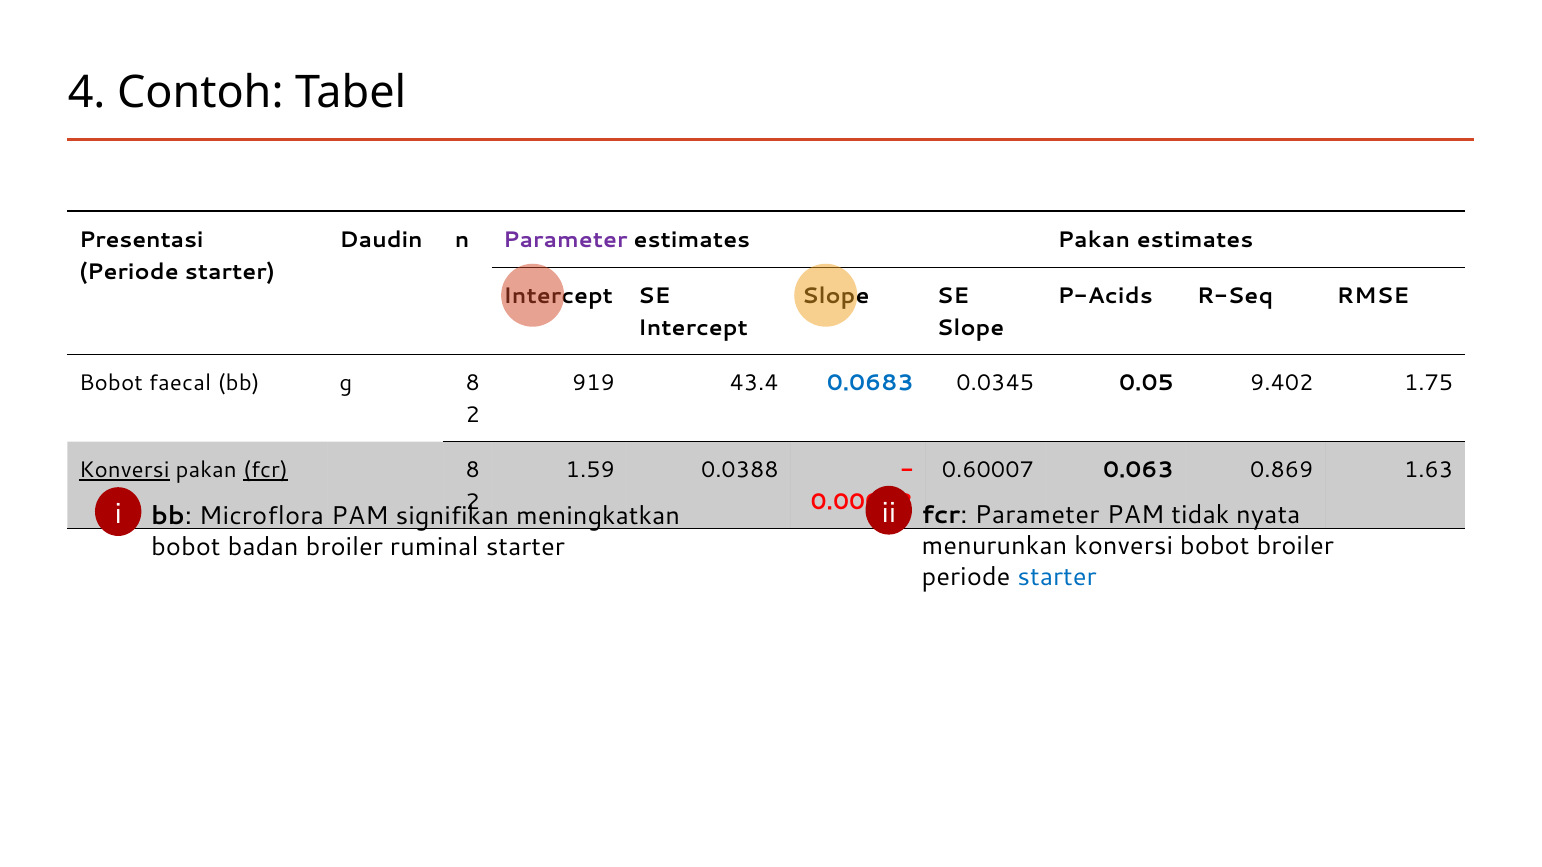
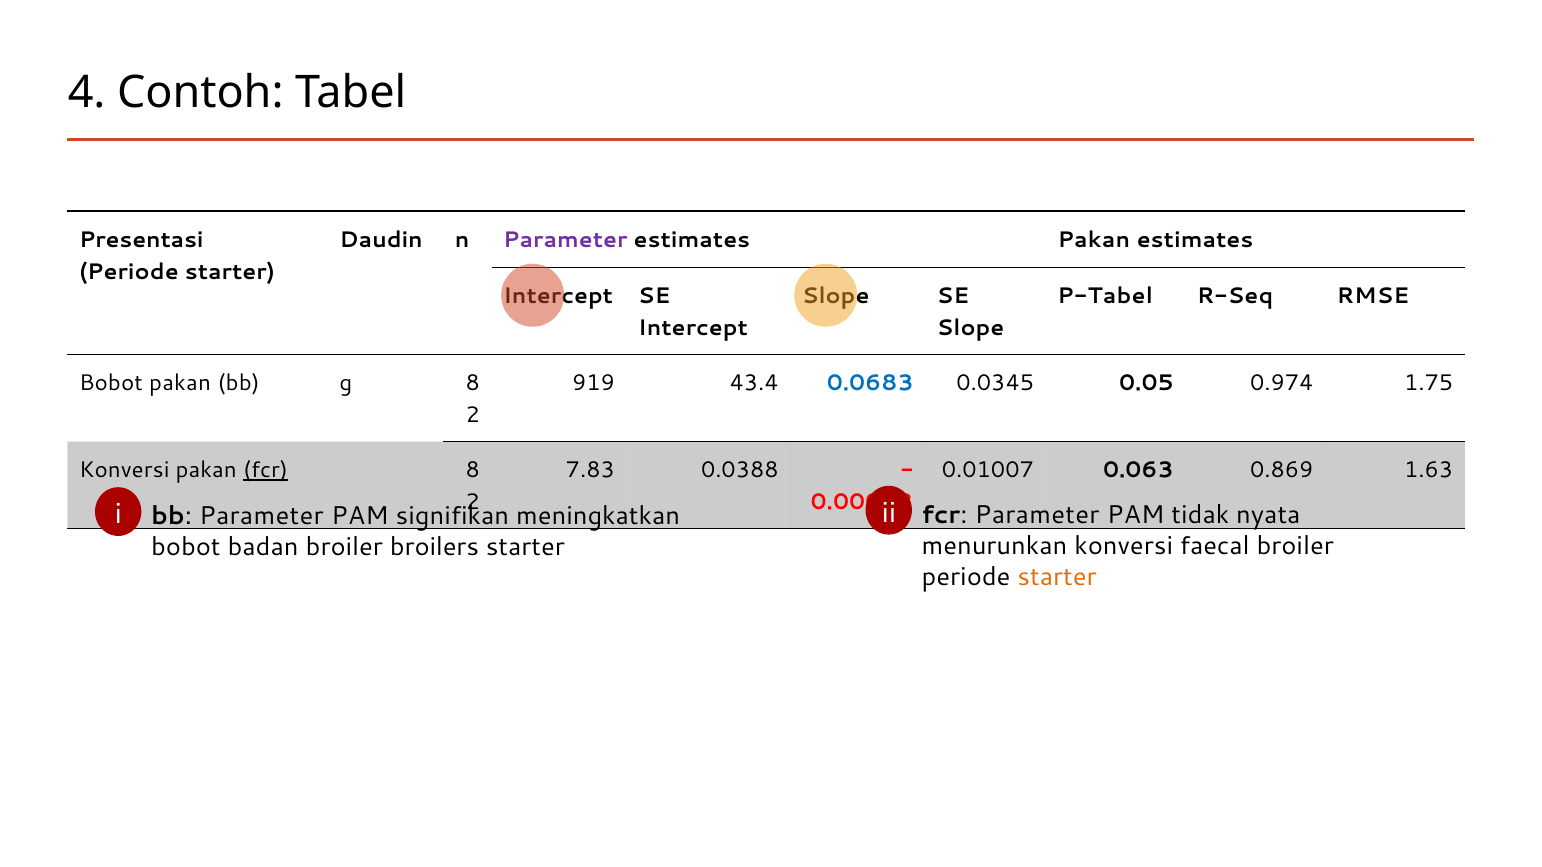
P-Acids: P-Acids -> P-Tabel (1105, 296)
Bobot faecal: faecal -> pakan (180, 383)
9.402: 9.402 -> 0.974 (1282, 383)
Konversi underline: present -> none (124, 471)
1.59: 1.59 -> 7.83 (590, 471)
0.60007: 0.60007 -> 0.01007 (988, 471)
bb Microflora: Microflora -> Parameter (261, 517)
konversi bobot: bobot -> faecal (1215, 546)
ruminal: ruminal -> broilers (435, 547)
starter colour: blue -> orange (1057, 577)
